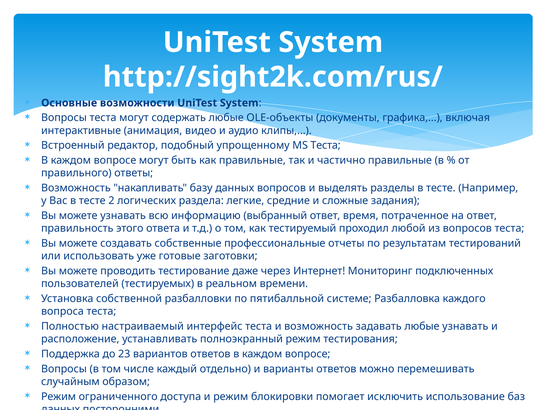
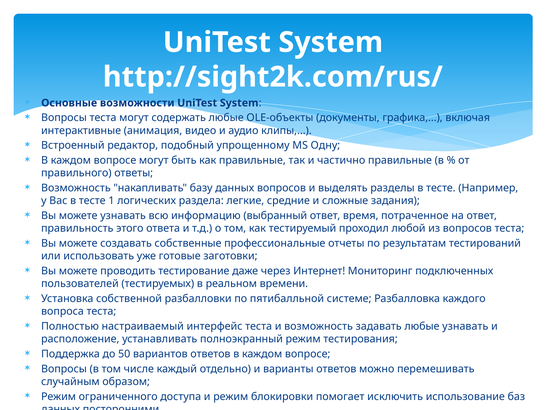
MS Теста: Теста -> Одну (325, 145)
2: 2 -> 1 (111, 201)
23: 23 -> 50 (124, 354)
